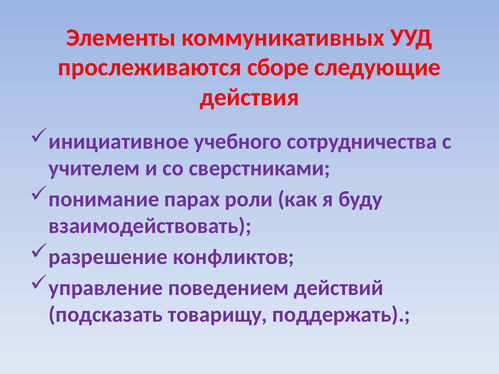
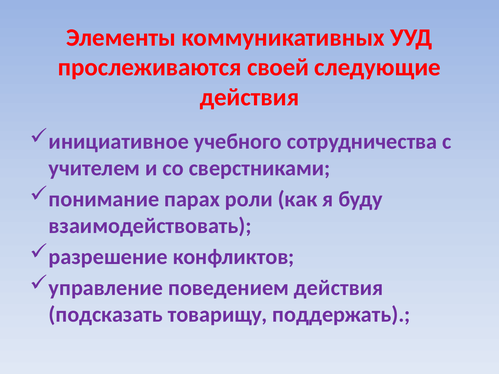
сборе: сборе -> своей (278, 67)
поведением действий: действий -> действия (339, 288)
